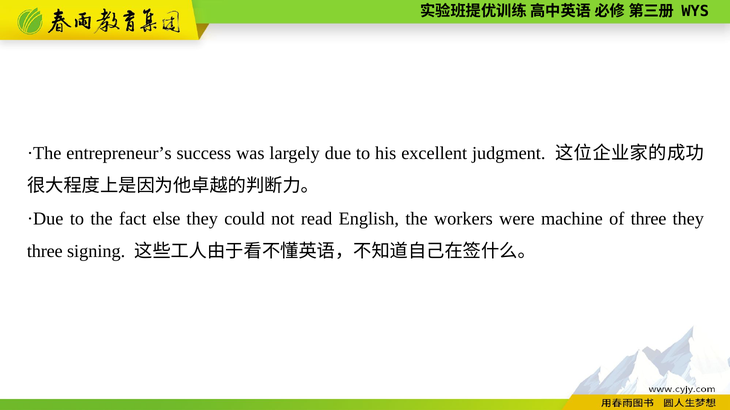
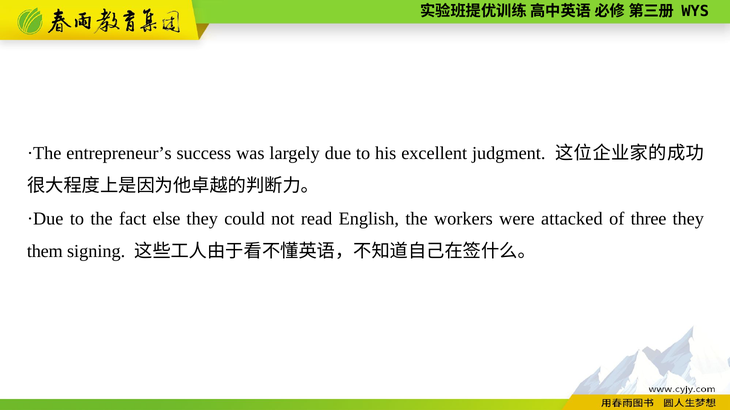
machine: machine -> attacked (572, 219)
three: three -> them (45, 252)
